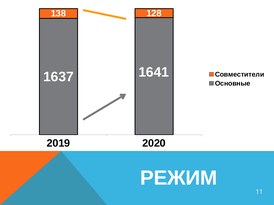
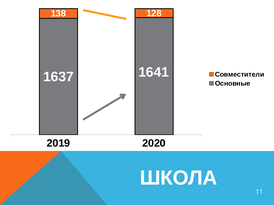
РЕЖИМ: РЕЖИМ -> ШКОЛА (179, 178)
